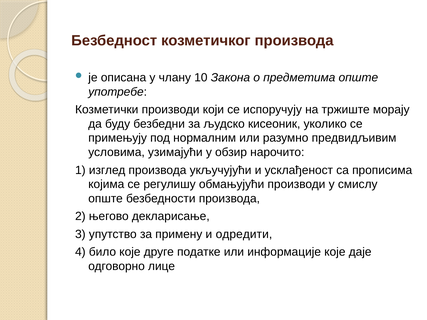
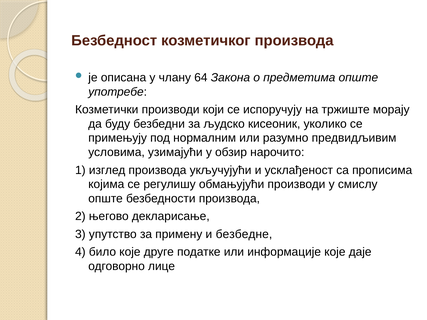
10: 10 -> 64 (201, 78)
одредити: одредити -> безбедне (244, 234)
